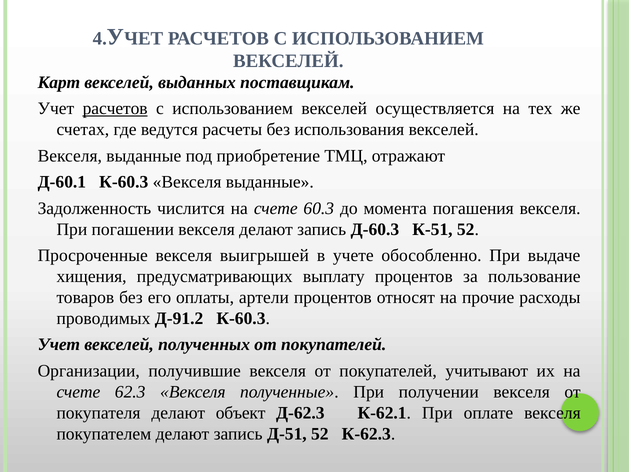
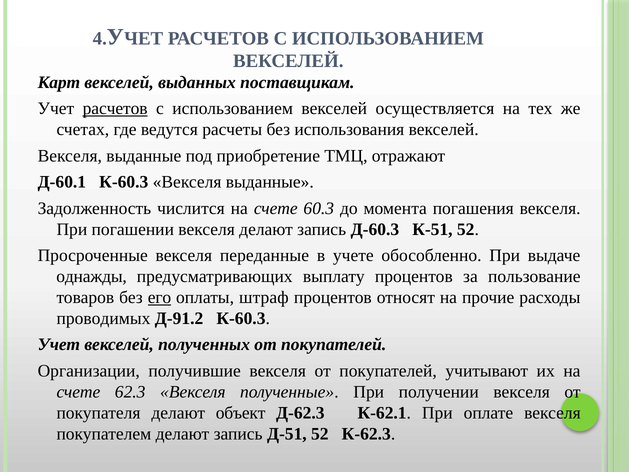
выигрышей: выигрышей -> переданные (264, 255)
хищения: хищения -> однажды (92, 276)
его underline: none -> present (159, 297)
артели: артели -> штраф (264, 297)
